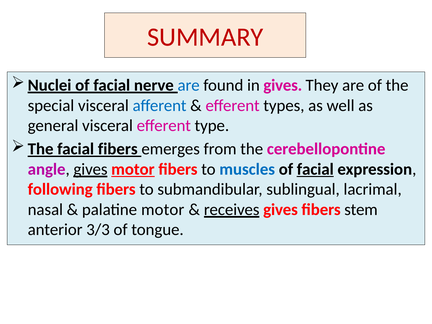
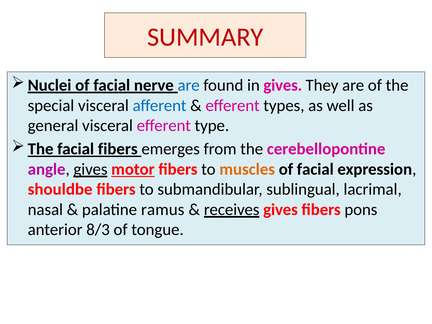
muscles colour: blue -> orange (247, 169)
facial underline: present -> none (315, 169)
following: following -> shouldbe (60, 189)
palatine motor: motor -> ramus (163, 209)
stem: stem -> pons (361, 209)
3/3: 3/3 -> 8/3 (98, 230)
